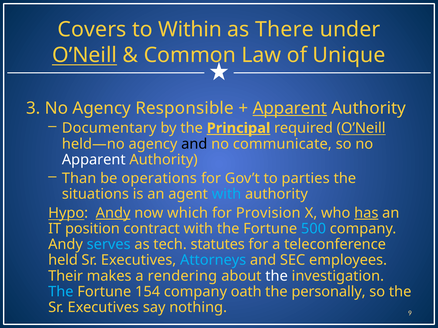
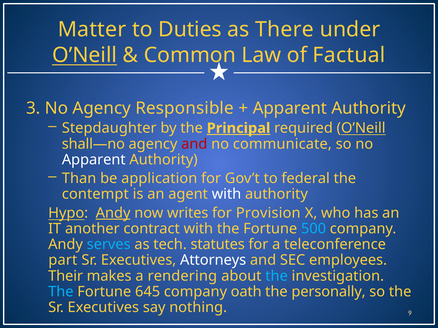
Covers: Covers -> Matter (92, 30)
Within: Within -> Duties (190, 30)
Unique: Unique -> Factual (349, 55)
Apparent underline: present -> none (290, 108)
Documentary: Documentary -> Stepdaughter (109, 128)
held—no: held—no -> shall—no (93, 144)
and colour: black -> red (194, 144)
operations: operations -> application (159, 179)
parties: parties -> federal (306, 179)
situations: situations -> contempt (95, 194)
with colour: light blue -> white (227, 194)
which: which -> writes (188, 213)
has underline: present -> none (366, 213)
position: position -> another (92, 229)
held: held -> part (63, 261)
Attorneys colour: light blue -> white (213, 261)
the colour: white -> light blue (277, 276)
154: 154 -> 645 (148, 292)
